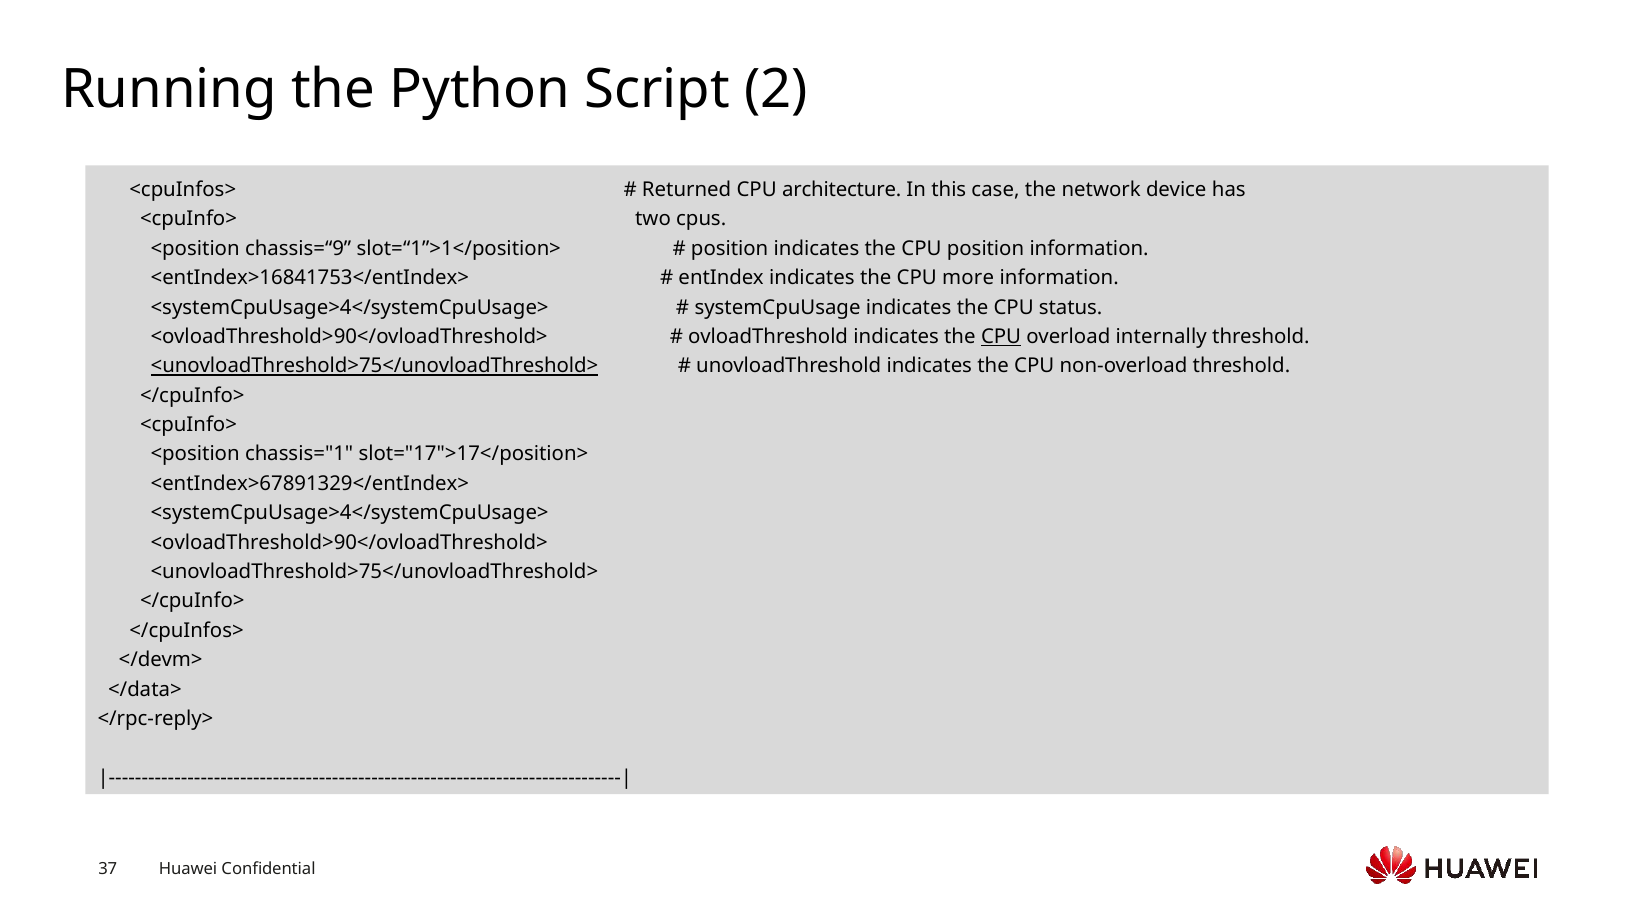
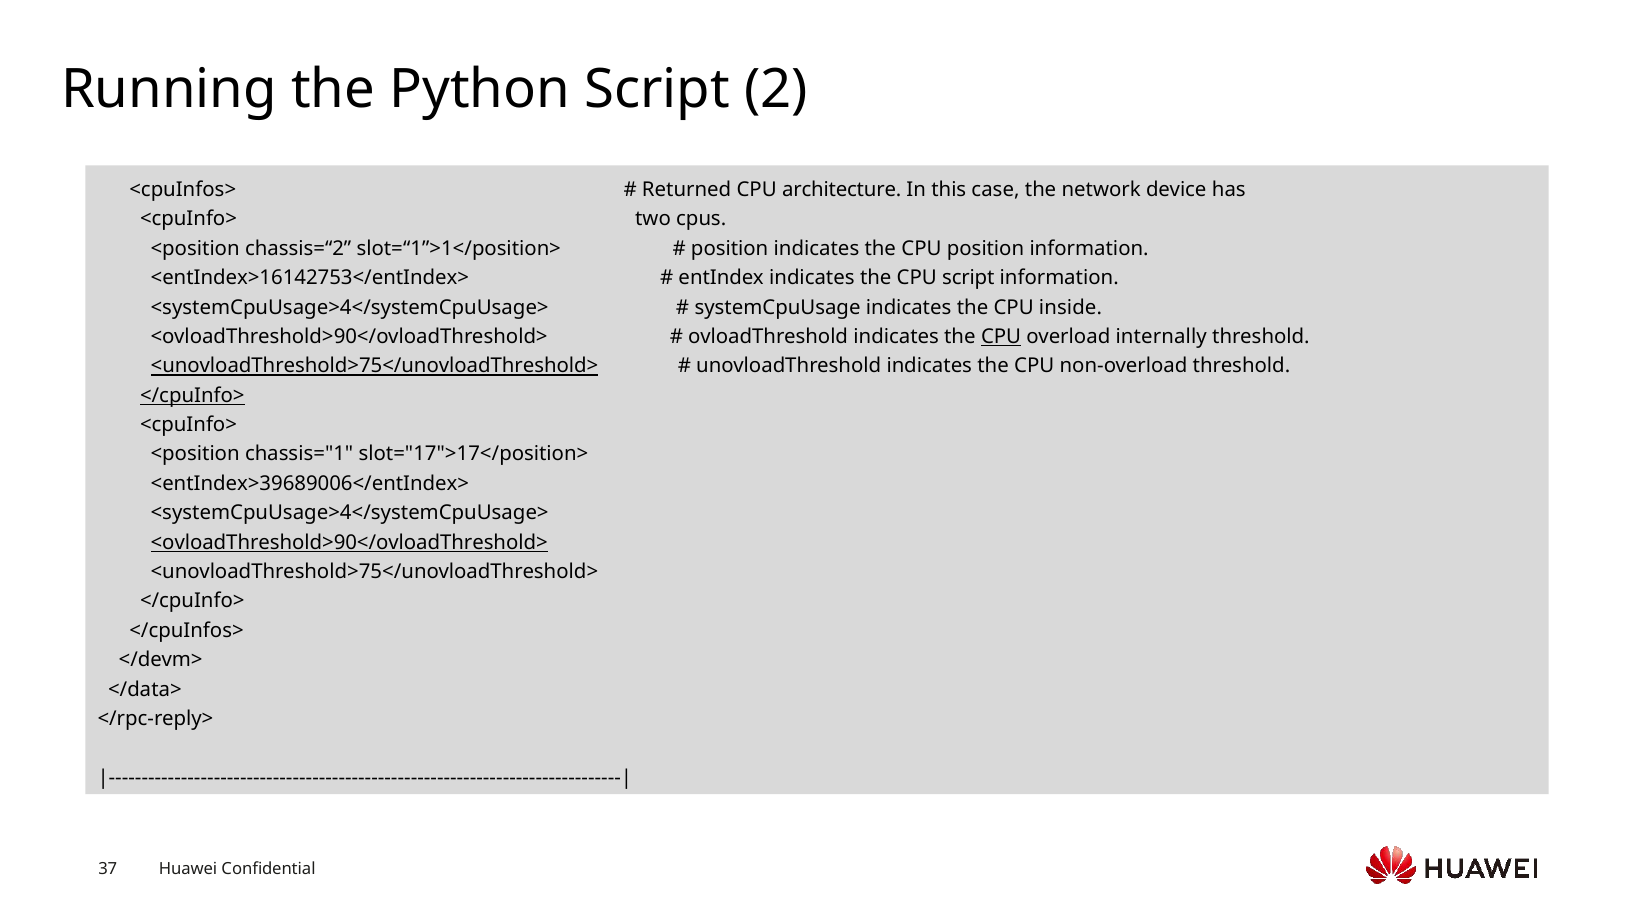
chassis=“9: chassis=“9 -> chassis=“2 (298, 249)
<entIndex>16841753</entIndex>: <entIndex>16841753</entIndex> -> <entIndex>16142753</entIndex> (310, 278)
CPU more: more -> script (968, 278)
status: status -> inside (1071, 307)
</cpuInfo> underline: none -> present (192, 396)
<entIndex>67891329</entIndex>: <entIndex>67891329</entIndex> -> <entIndex>39689006</entIndex> (310, 484)
<ovloadThreshold>90</ovloadThreshold> underline: none -> present (349, 542)
